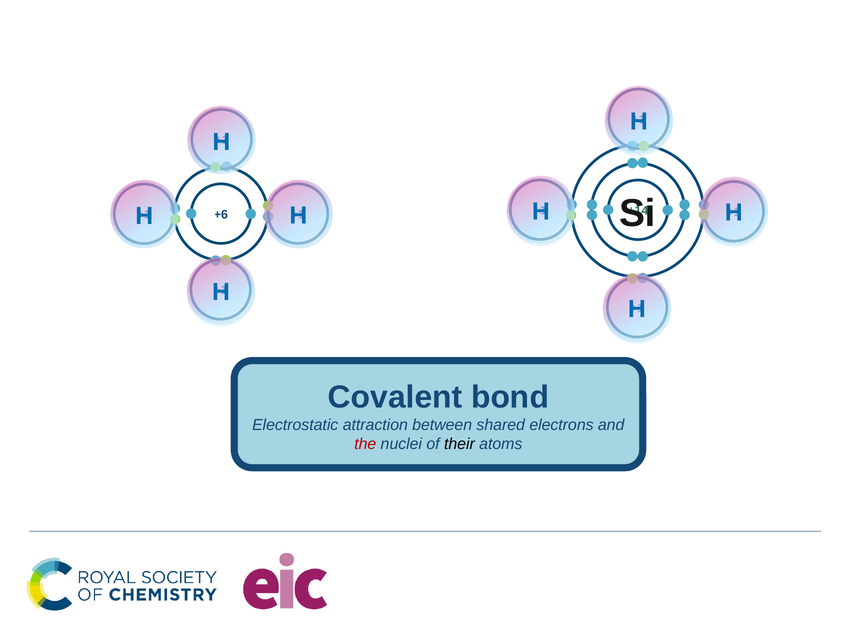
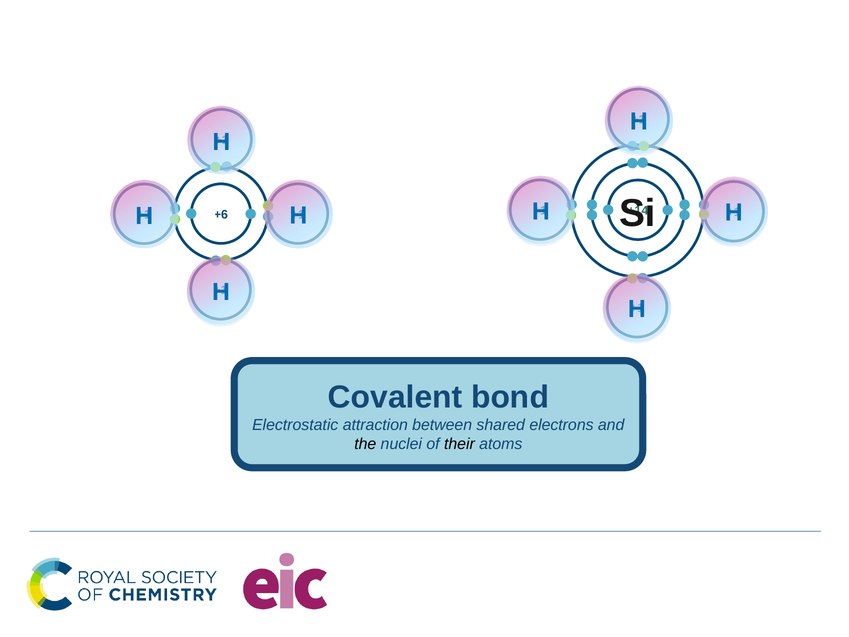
the colour: red -> black (365, 444)
